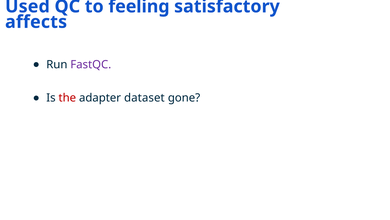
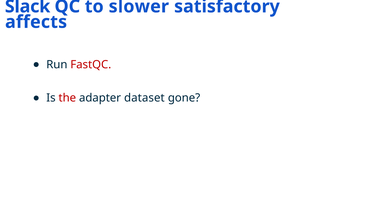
Used: Used -> Slack (28, 6)
feeling: feeling -> slower (139, 6)
FastQC colour: purple -> red (91, 64)
